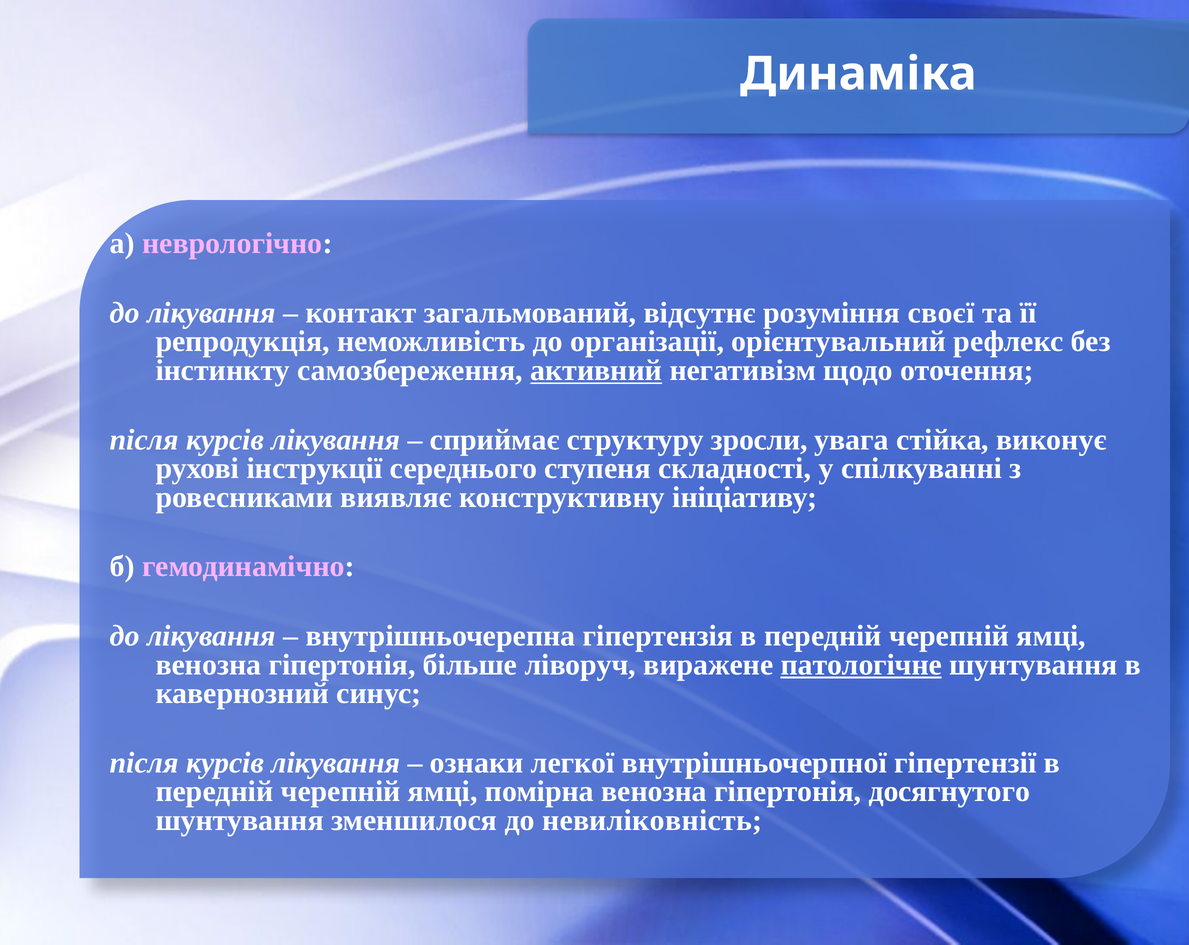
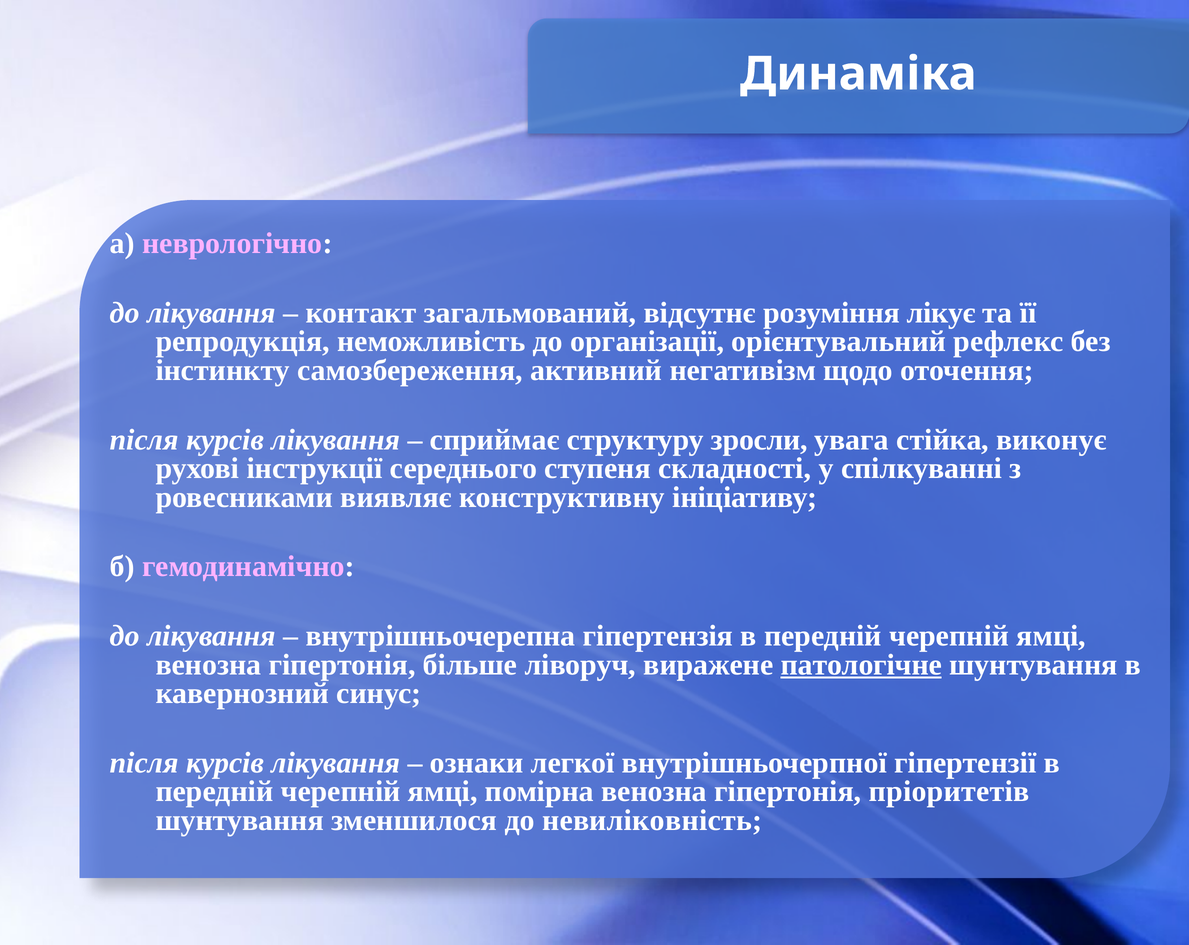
своєї: своєї -> лікує (941, 313)
активний underline: present -> none (596, 371)
досягнутого: досягнутого -> пріоритетів (949, 792)
